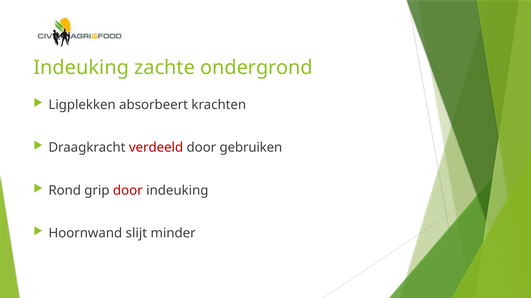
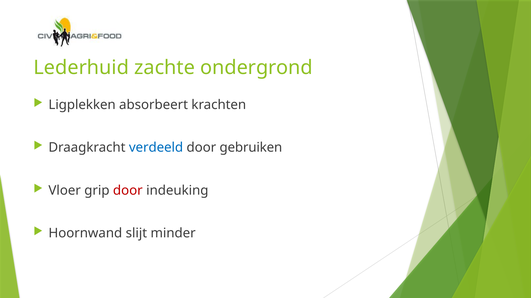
Indeuking: Indeuking -> Lederhuid (81, 68)
verdeeld colour: red -> blue (156, 148)
Rond: Rond -> Vloer (65, 191)
